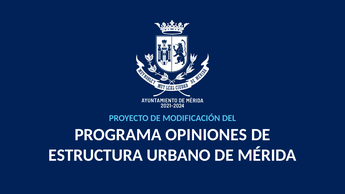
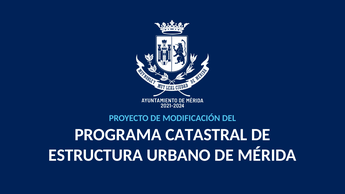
OPINIONES: OPINIONES -> CATASTRAL (206, 135)
